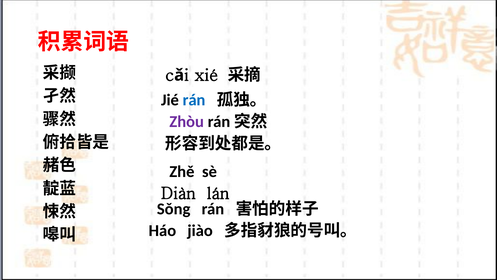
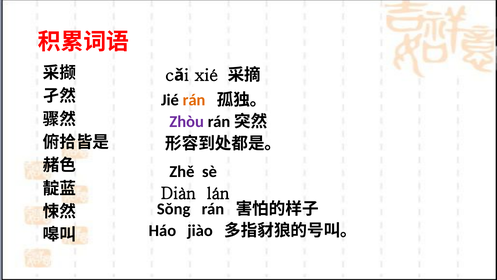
rán colour: blue -> orange (194, 100)
